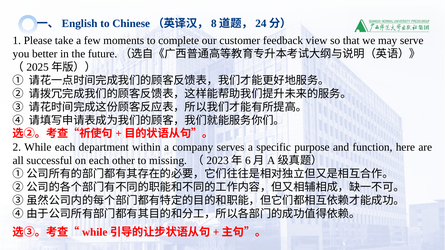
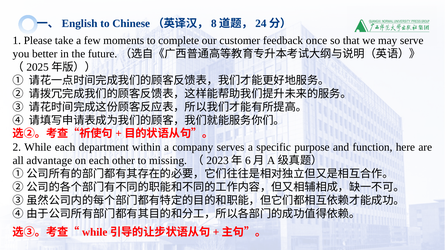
view: view -> once (317, 40)
successful: successful -> advantage (49, 161)
